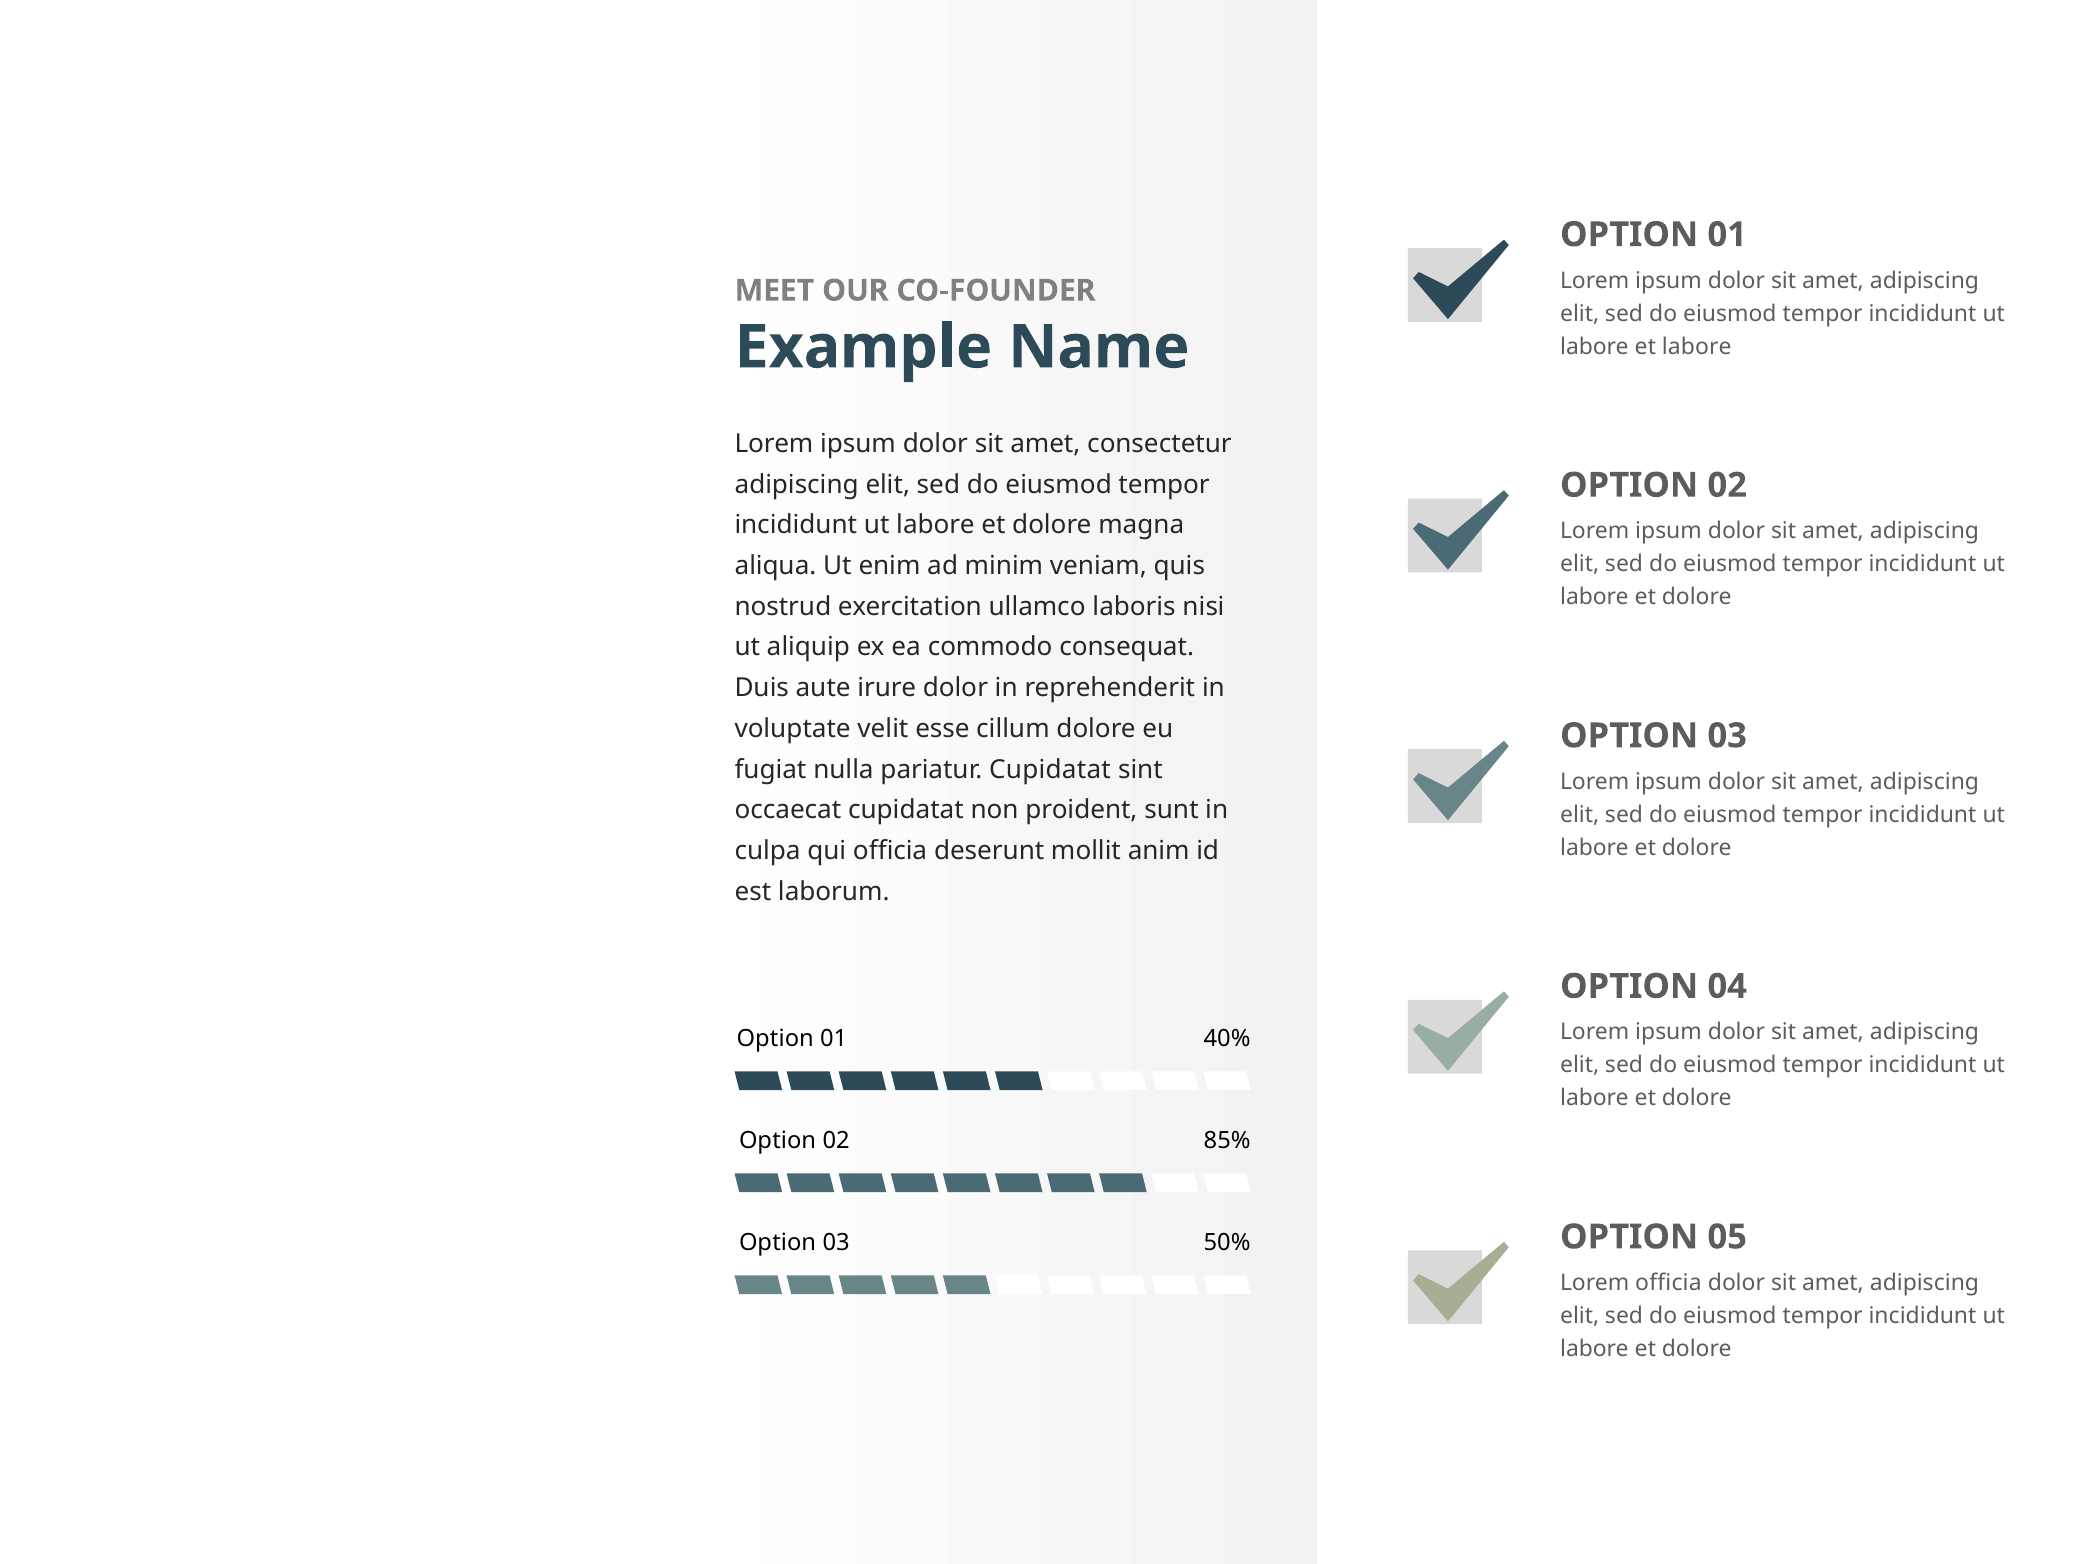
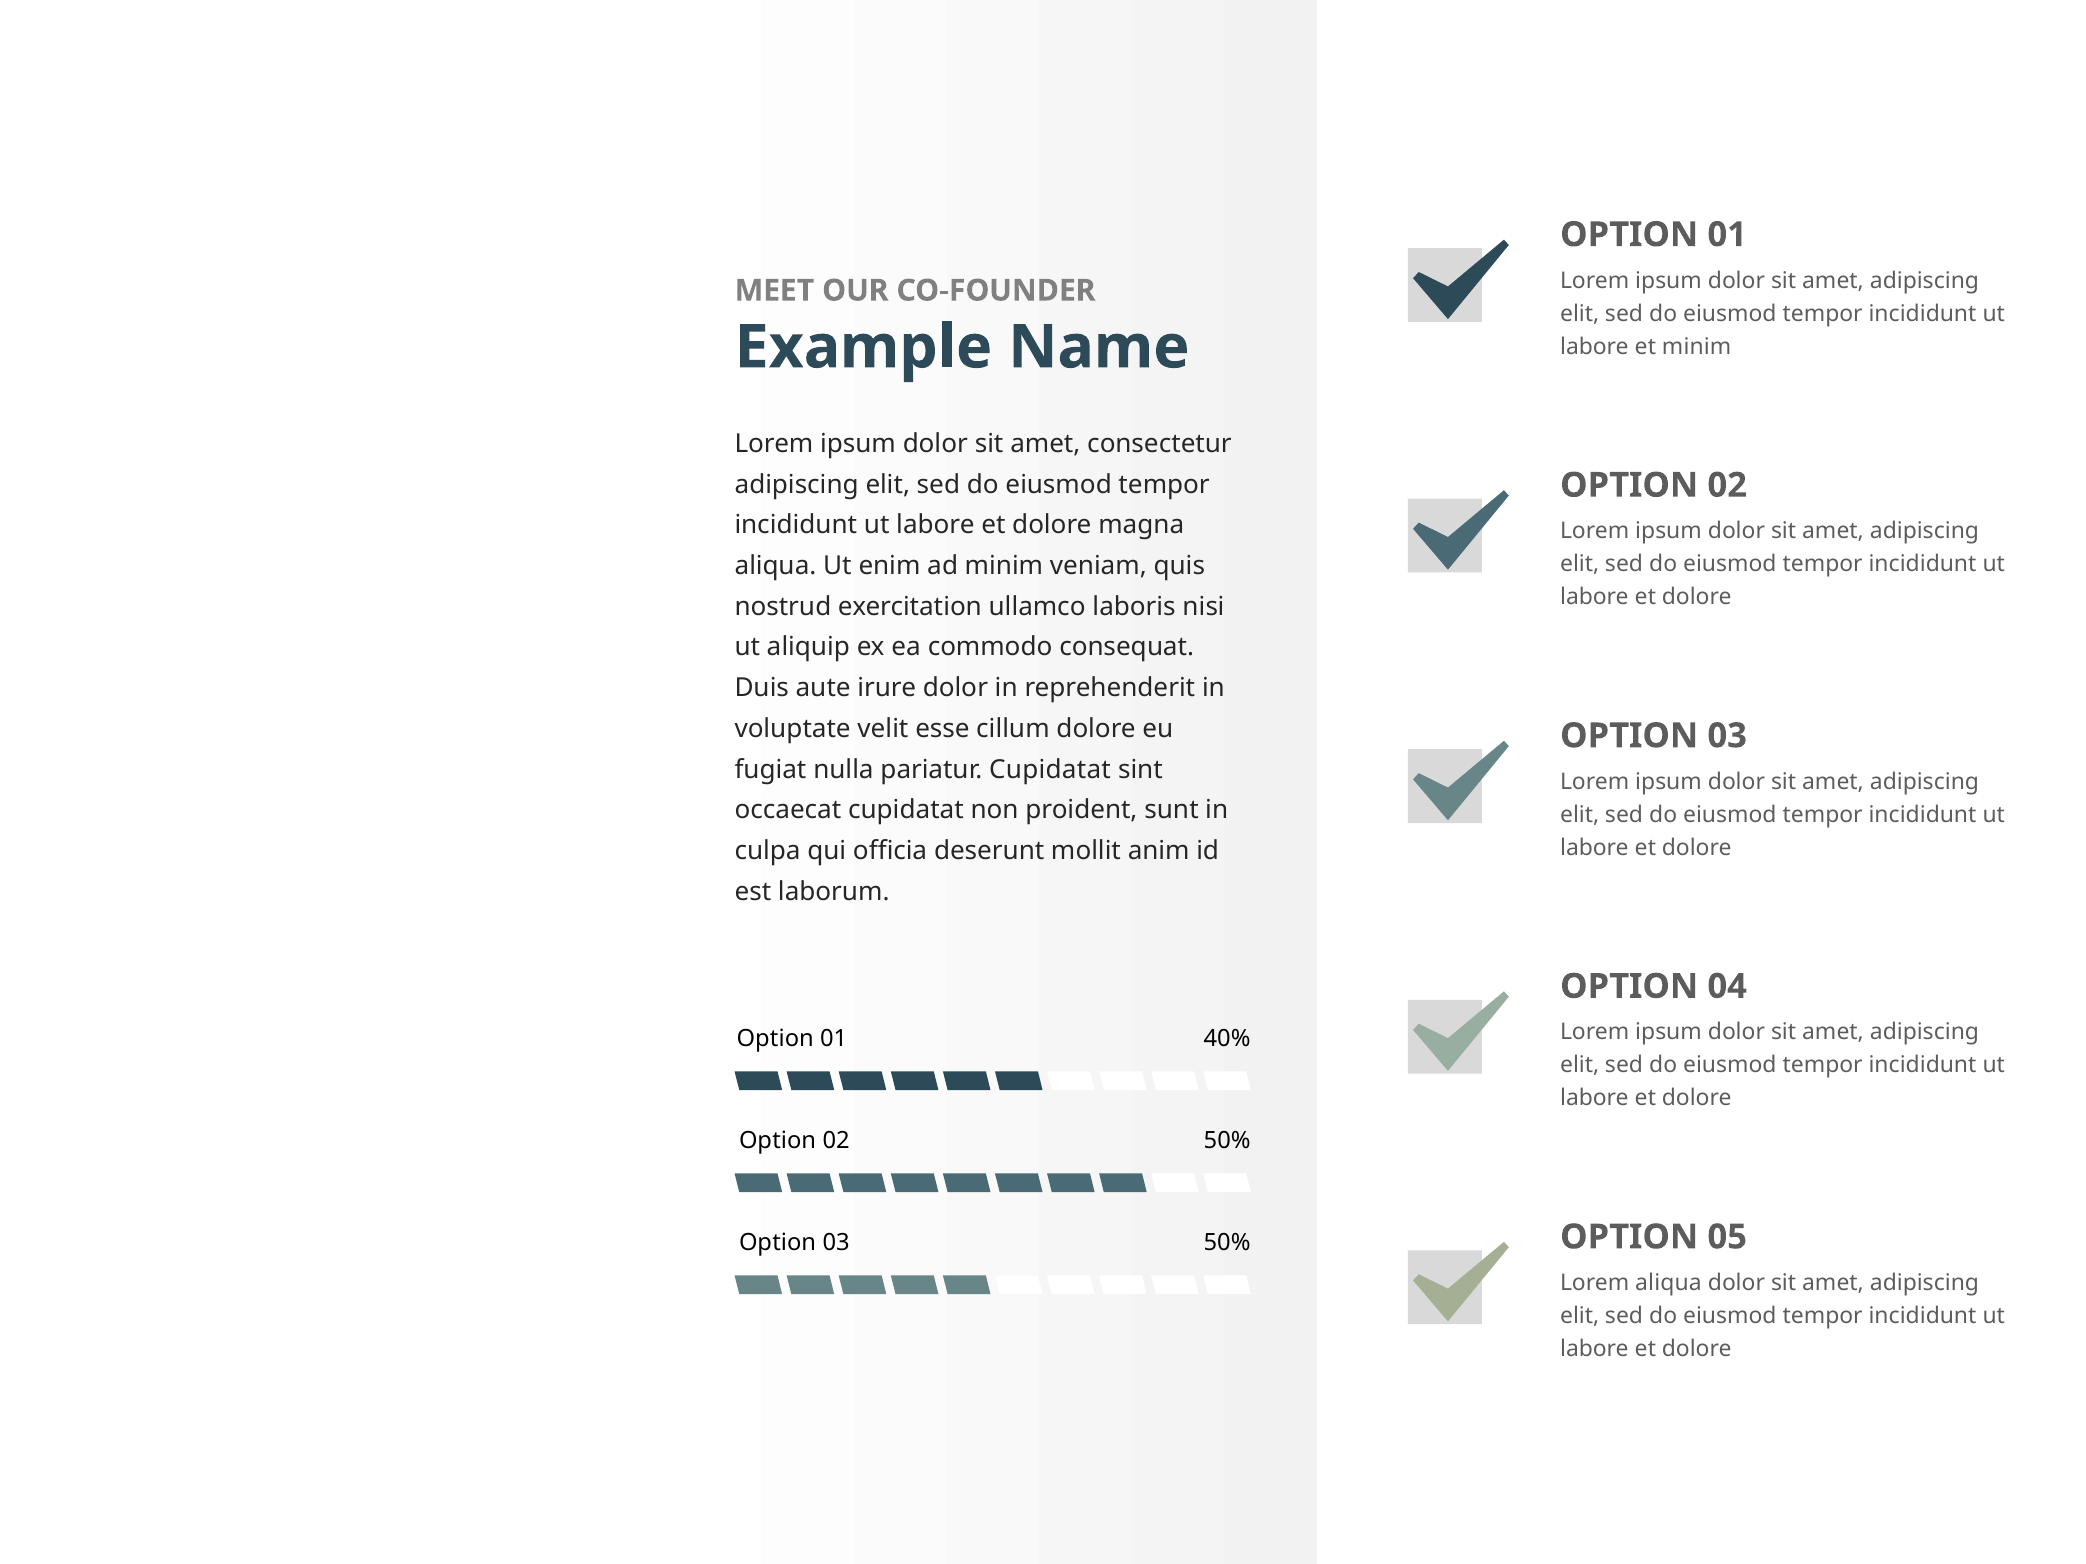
et labore: labore -> minim (1697, 347)
85%: 85% -> 50% (1227, 1141)
Lorem officia: officia -> aliqua (1668, 1283)
